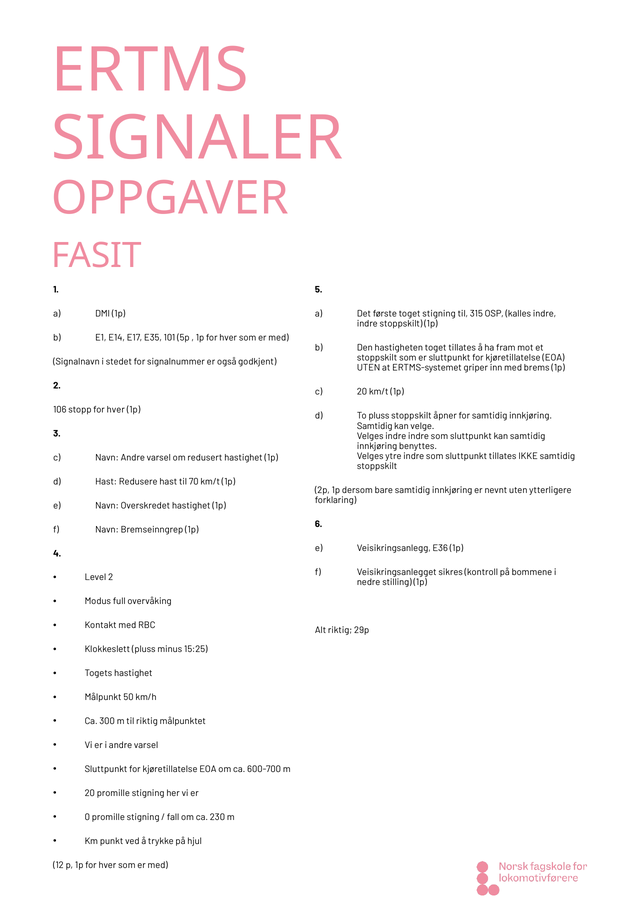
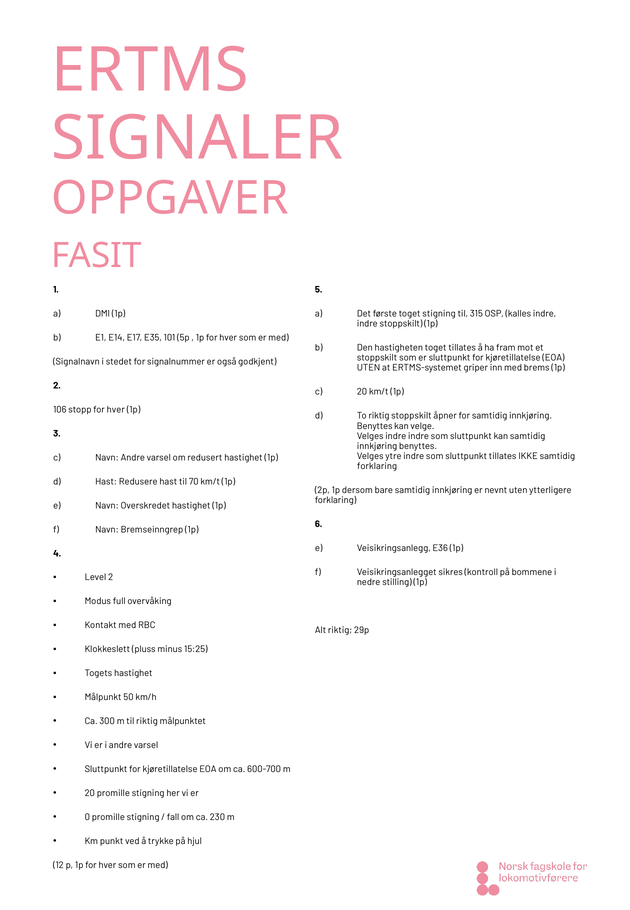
To pluss: pluss -> riktig (379, 416)
Samtidig: Samtidig -> Benyttes (375, 426)
stoppskilt: stoppskilt -> forklaring (377, 466)
